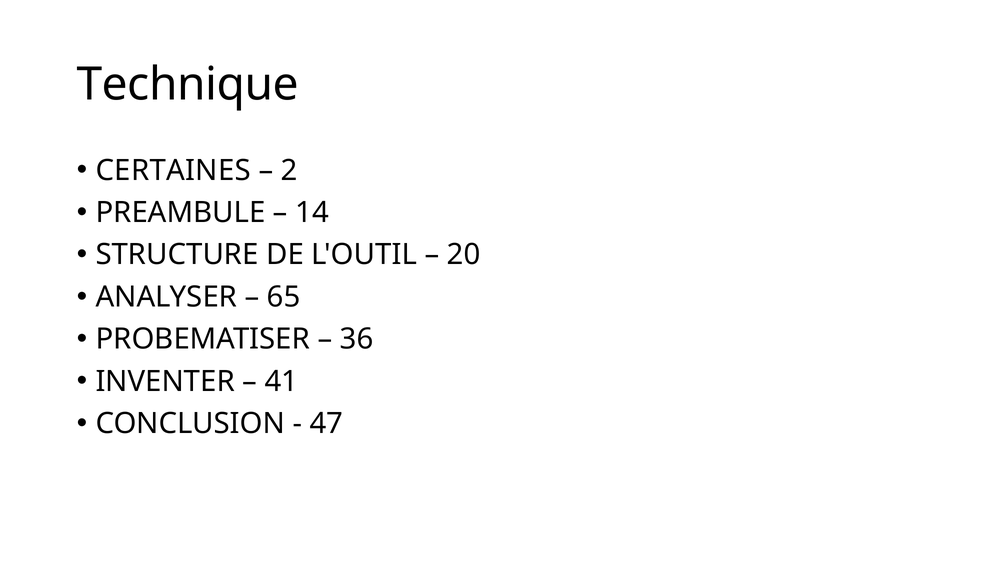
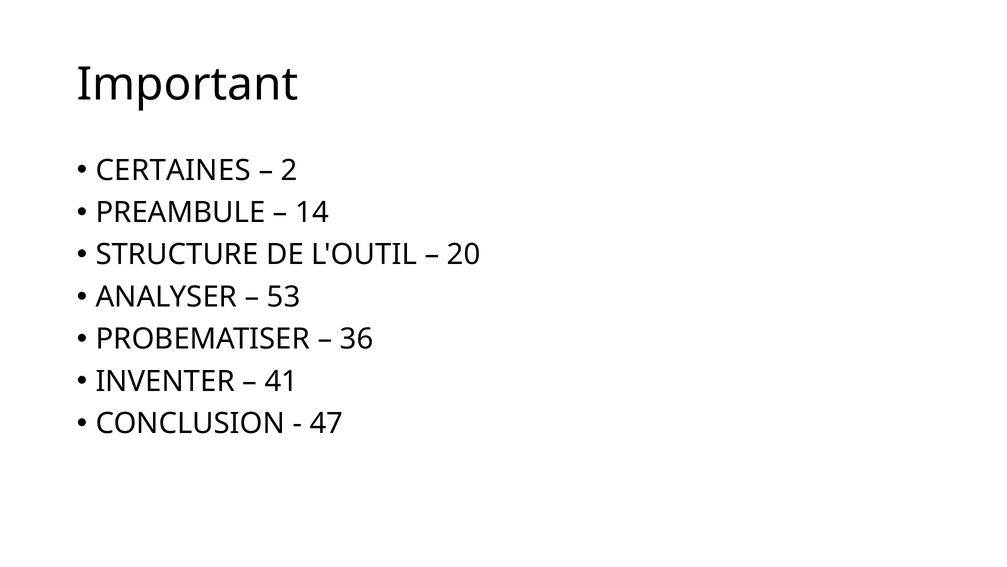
Technique: Technique -> Important (188, 85)
65: 65 -> 53 (284, 297)
